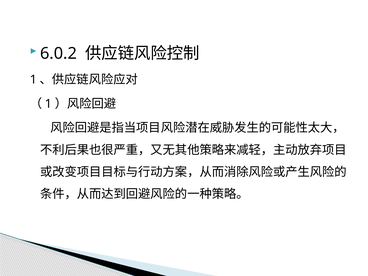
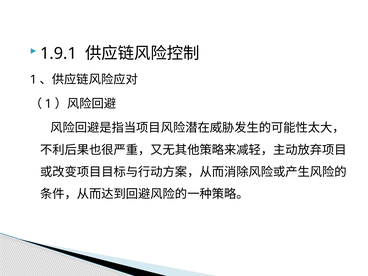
6.0.2: 6.0.2 -> 1.9.1 (58, 53)
